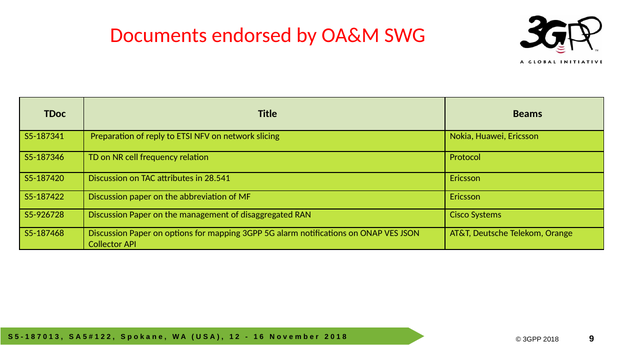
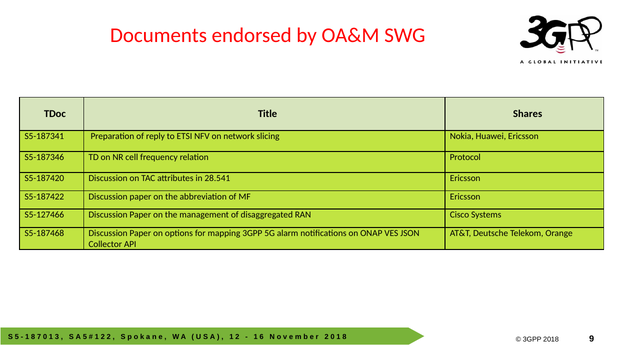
Beams: Beams -> Shares (528, 114)
S5-926728: S5-926728 -> S5-127466 (44, 215)
